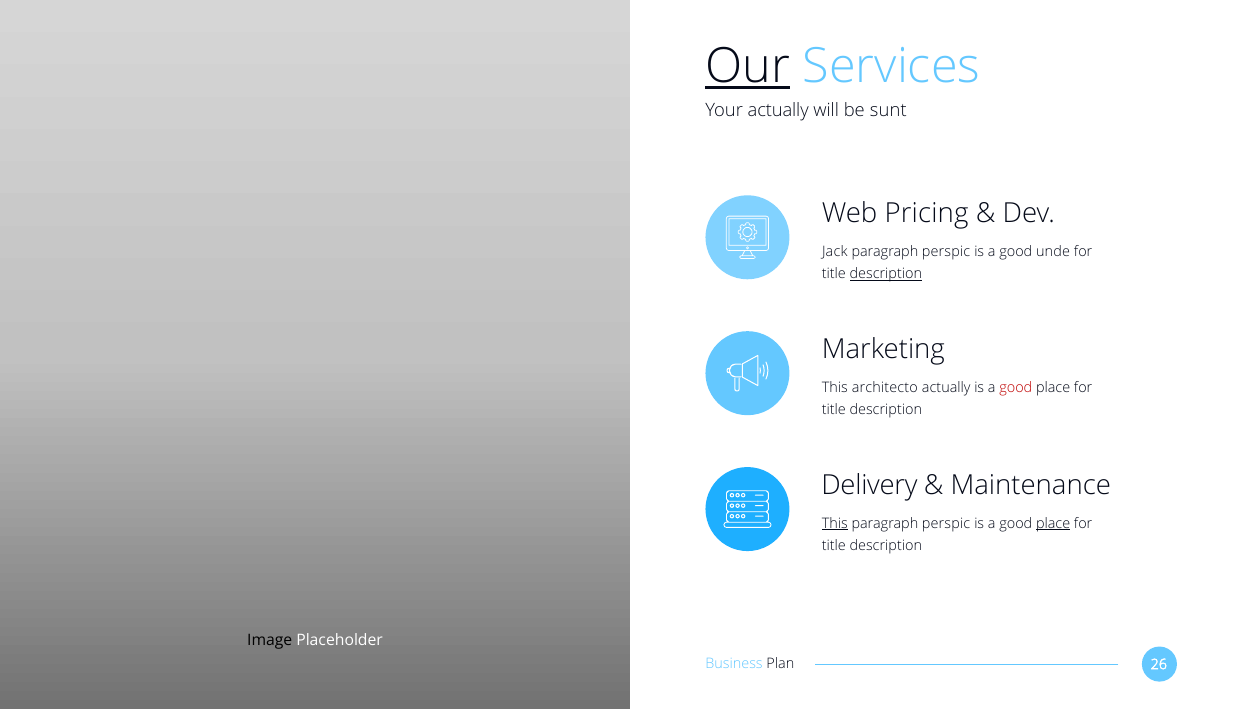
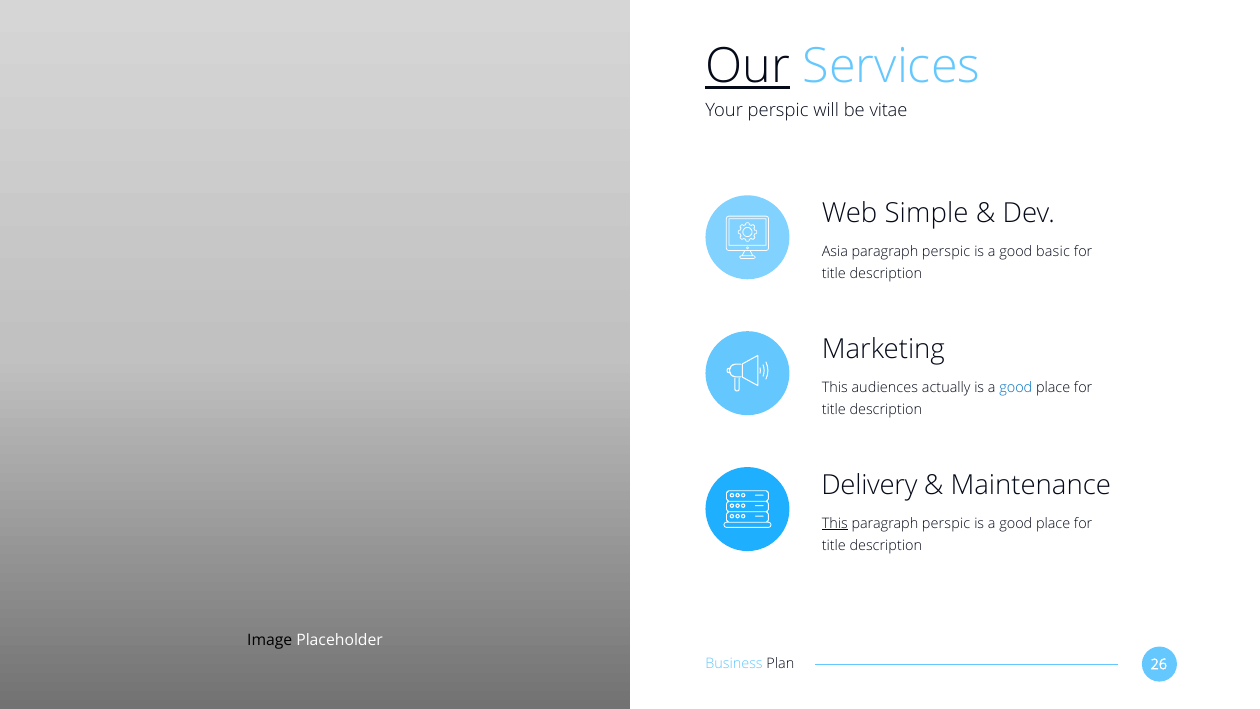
Your actually: actually -> perspic (778, 110)
sunt: sunt -> vitae (888, 110)
Pricing: Pricing -> Simple (927, 214)
Jack: Jack -> Asia (835, 252)
unde: unde -> basic (1053, 252)
description underline: present -> none (886, 274)
architecto: architecto -> audiences (885, 387)
good colour: red -> blue (1016, 387)
place underline: present -> none (1053, 523)
